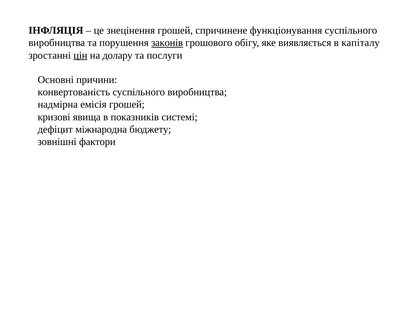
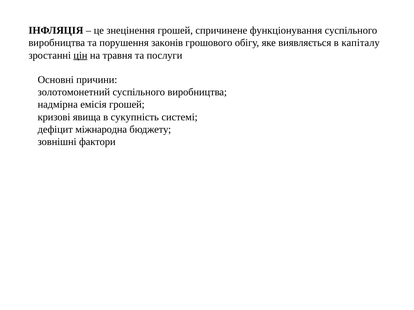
законів underline: present -> none (167, 43)
долару: долару -> травня (118, 55)
конвертованість: конвертованість -> золотомонетний (74, 92)
показників: показників -> сукупність (135, 117)
